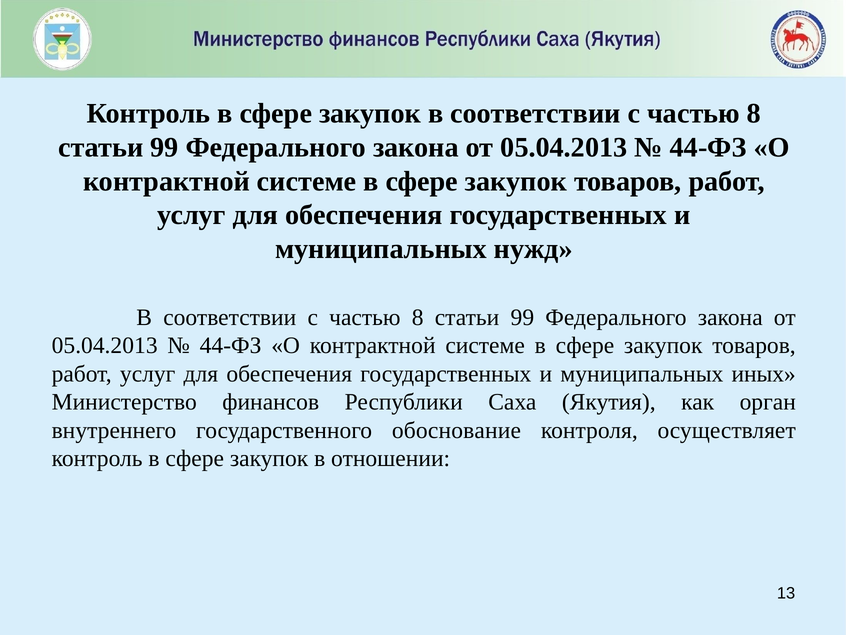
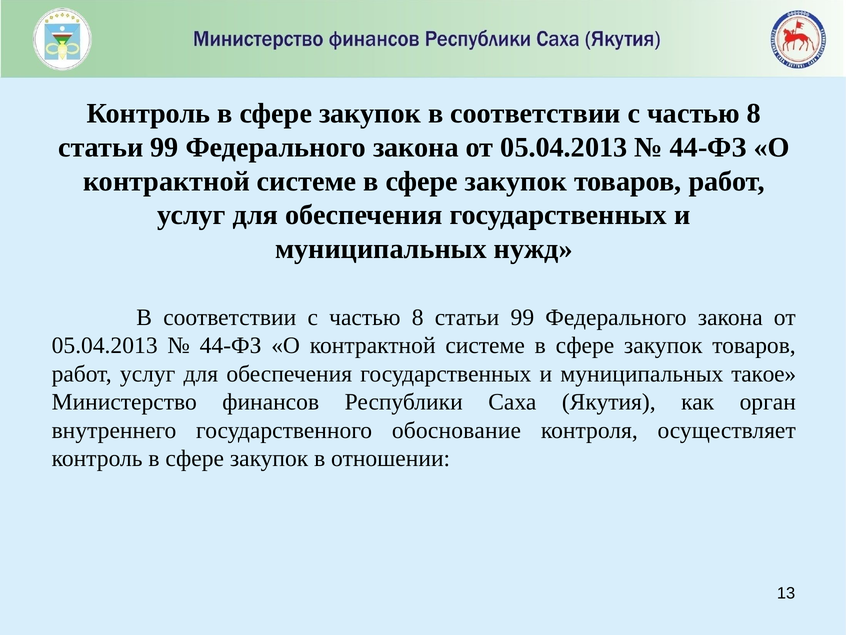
иных: иных -> такое (764, 374)
